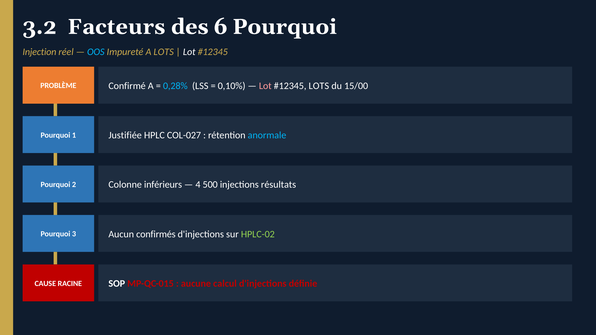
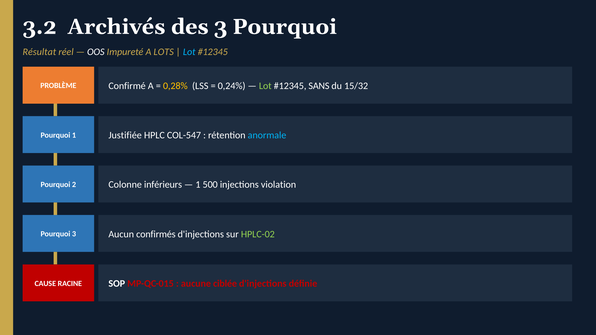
Facteurs: Facteurs -> Archivés (116, 27)
des 6: 6 -> 3 (221, 27)
Injection: Injection -> Résultat (39, 52)
OOS colour: light blue -> white (96, 52)
Lot colour: white -> light blue (189, 52)
0,28% colour: light blue -> yellow (175, 86)
0,10%: 0,10% -> 0,24% (232, 86)
Lot colour: pink -> light green (265, 86)
LOTS: LOTS -> SANS (319, 86)
15/00: 15/00 -> 15/32 (356, 86)
COL-027: COL-027 -> COL-547 (184, 135)
4: 4 -> 1 (198, 185)
résultats: résultats -> violation (279, 185)
calcul: calcul -> ciblée (225, 284)
